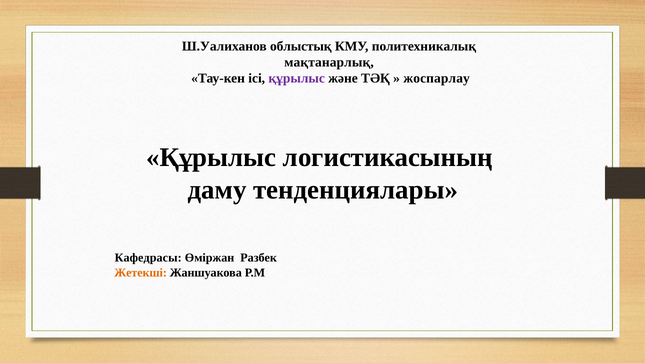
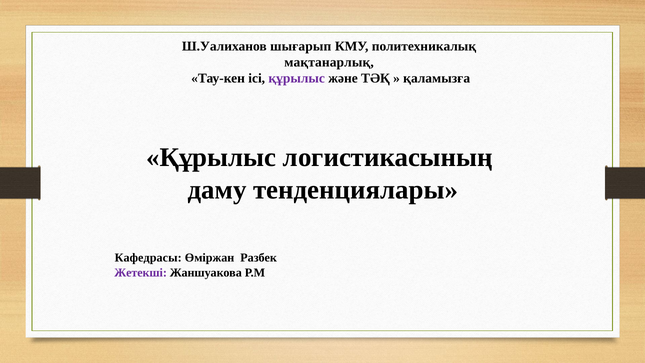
облыстық: облыстық -> шығарып (301, 46)
жоспарлау: жоспарлау -> қаламызға (437, 78)
Жетекші colour: orange -> purple (141, 272)
